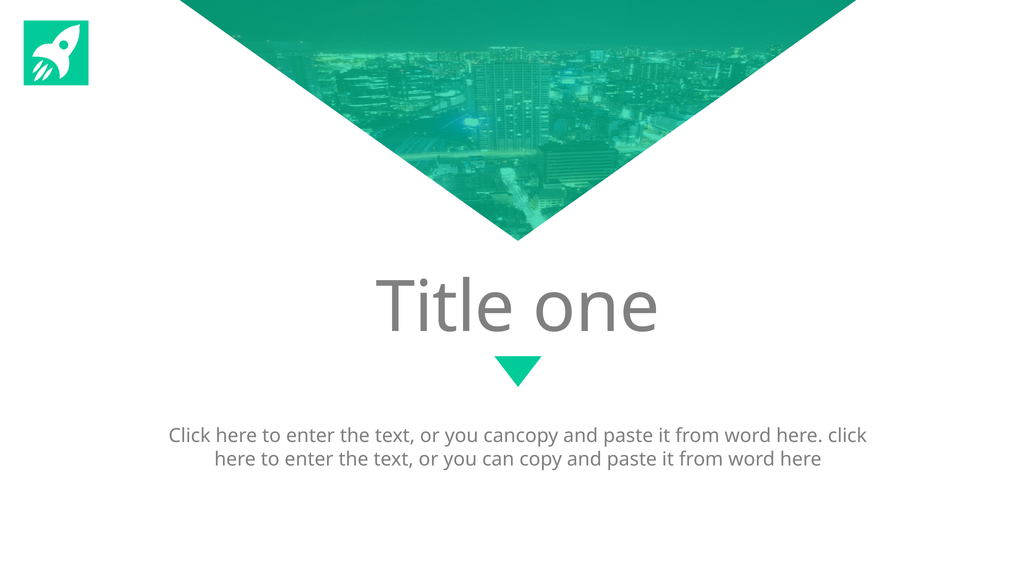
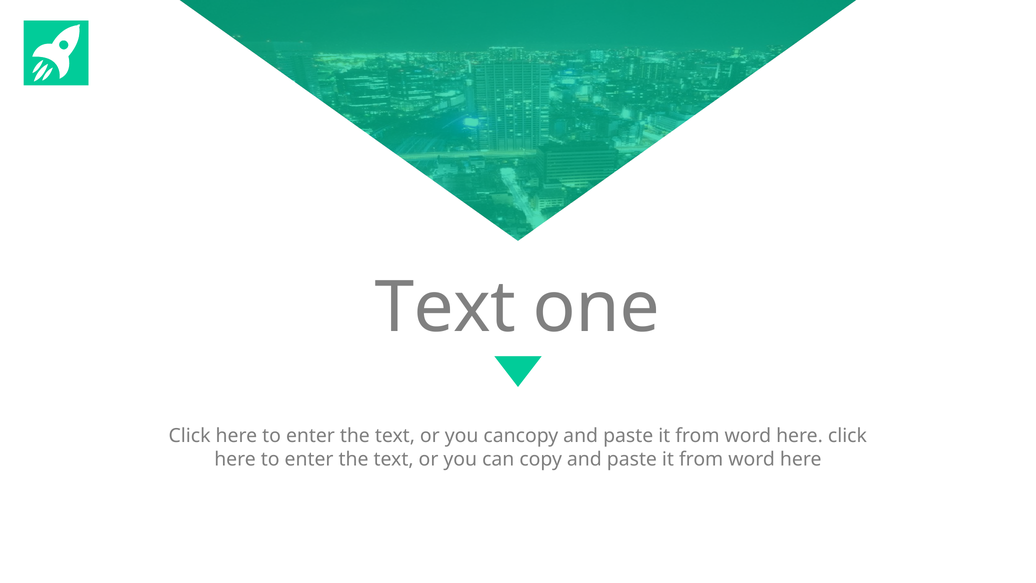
Title: Title -> Text (445, 308)
